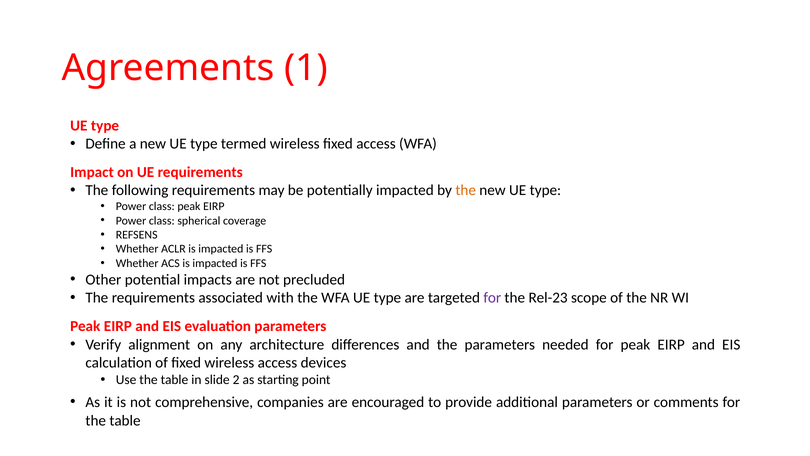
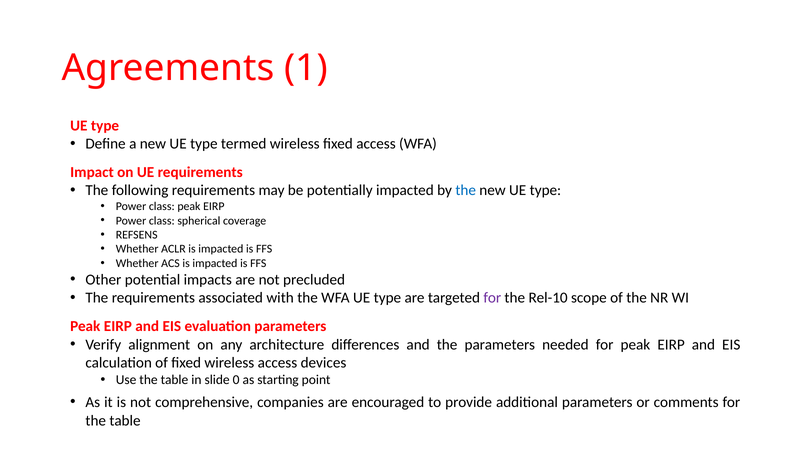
the colour: orange -> blue (466, 190)
Rel-23: Rel-23 -> Rel-10 (548, 298)
2: 2 -> 0 (236, 380)
